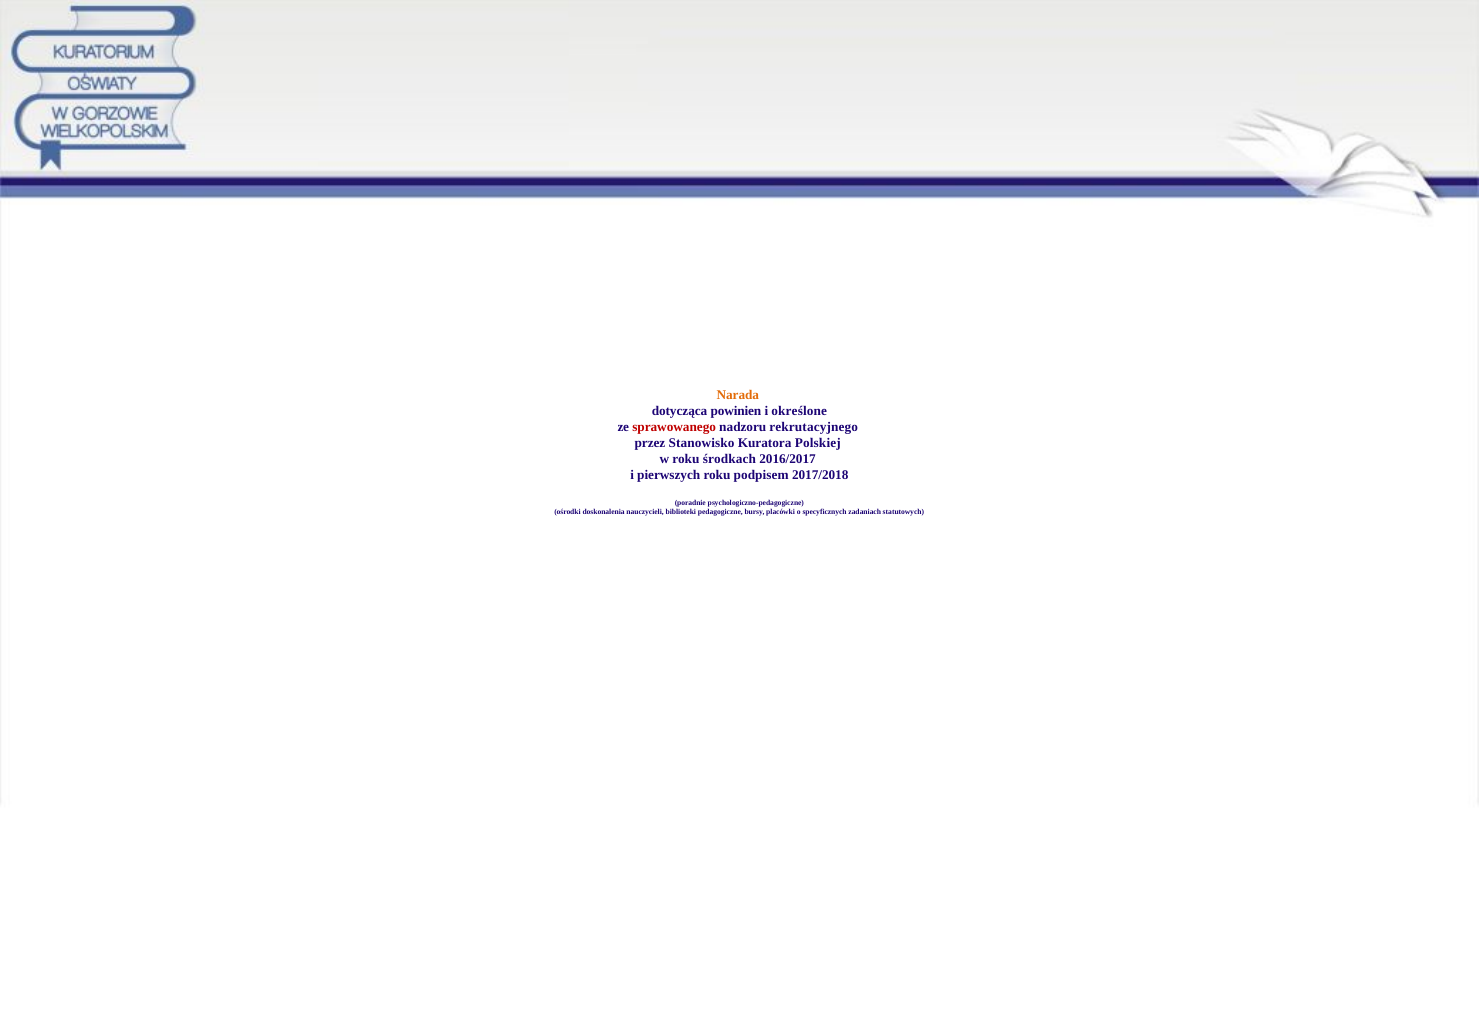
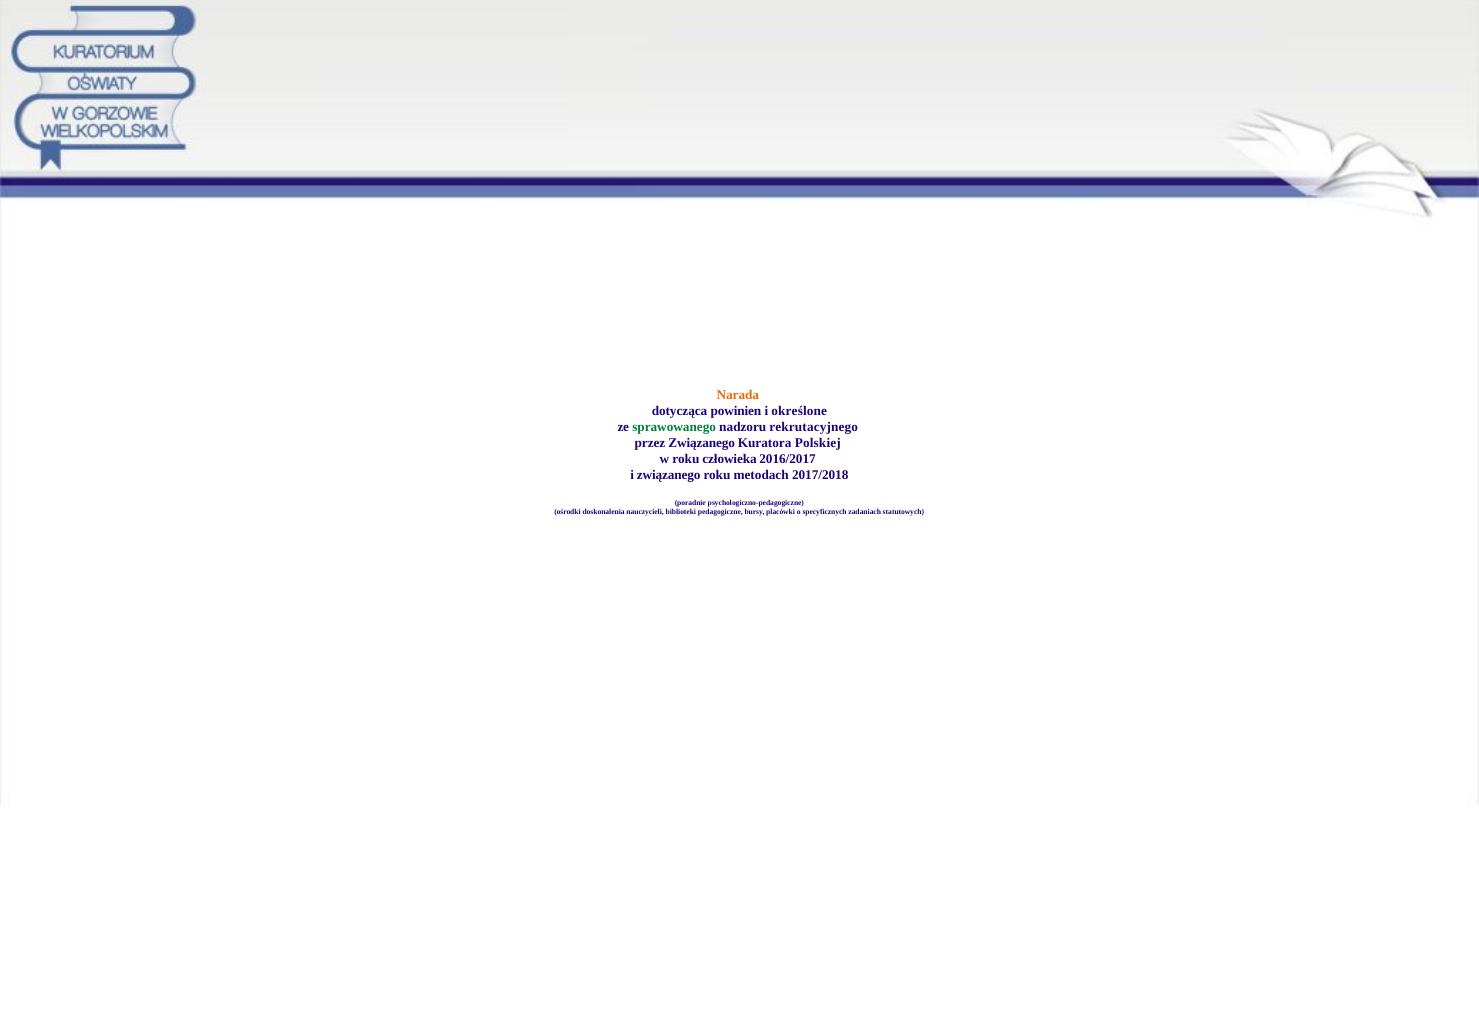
sprawowanego colour: red -> green (674, 427)
przez Stanowisko: Stanowisko -> Związanego (702, 443)
środkach: środkach -> człowieka (730, 459)
i pierwszych: pierwszych -> związanego (669, 475)
podpisem: podpisem -> metodach (761, 475)
